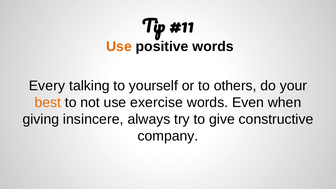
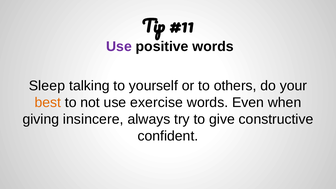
Use colour: orange -> purple (119, 46)
Every: Every -> Sleep (47, 86)
company: company -> confident (168, 136)
